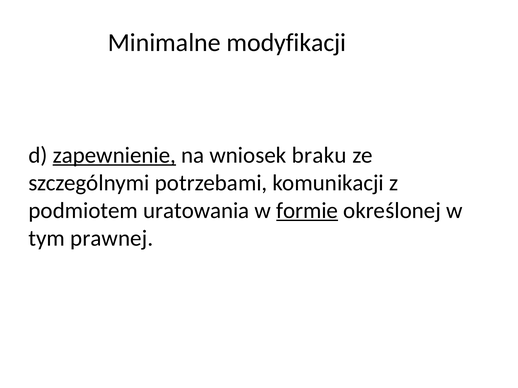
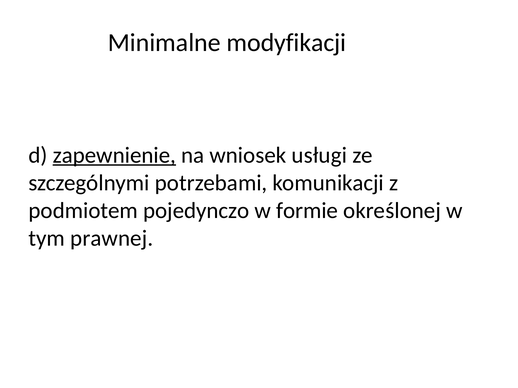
braku: braku -> usługi (319, 155)
uratowania: uratowania -> pojedynczo (196, 211)
formie underline: present -> none (307, 211)
